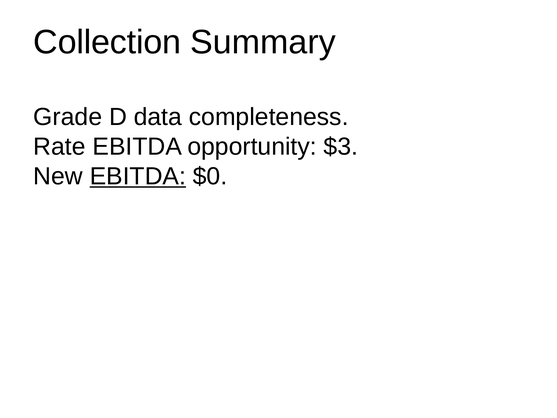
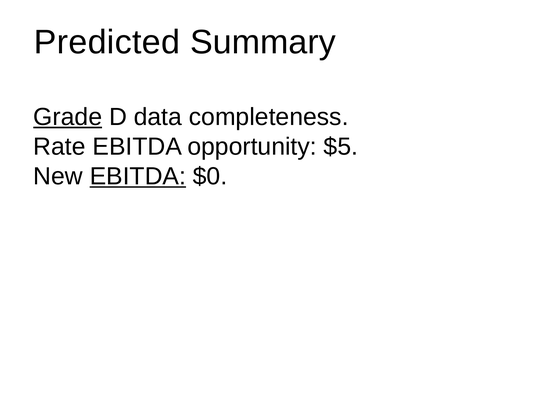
Collection: Collection -> Predicted (107, 42)
Grade underline: none -> present (68, 117)
$3: $3 -> $5 (341, 147)
